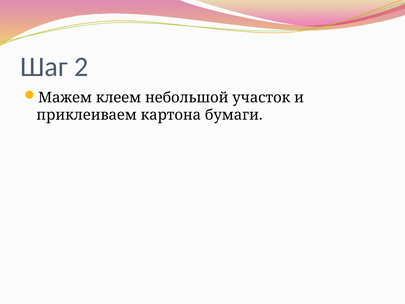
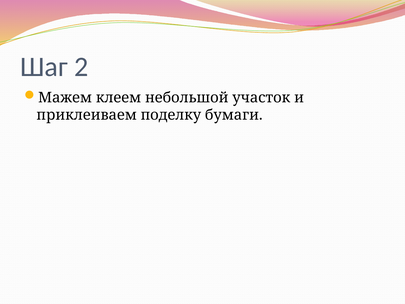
картона: картона -> поделку (171, 115)
